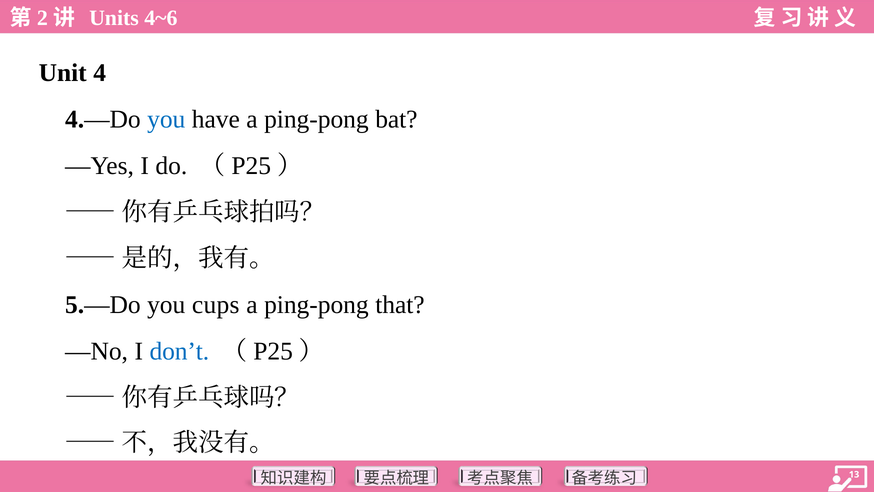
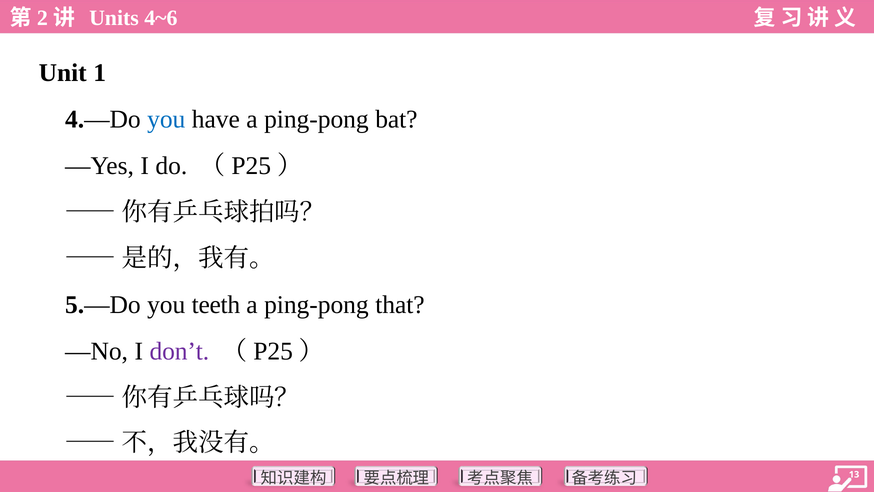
4: 4 -> 1 (100, 73)
cups: cups -> teeth (216, 305)
don’t colour: blue -> purple (179, 351)
